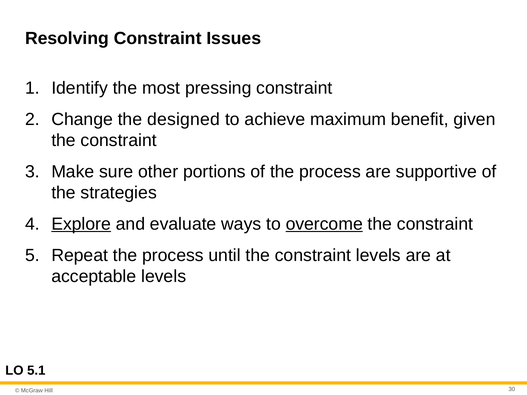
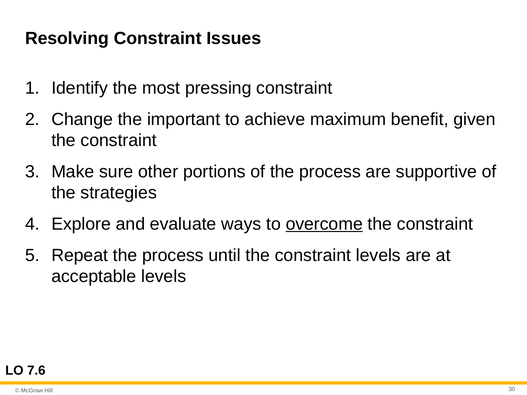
designed: designed -> important (184, 119)
Explore underline: present -> none (81, 224)
5.1: 5.1 -> 7.6 (36, 371)
